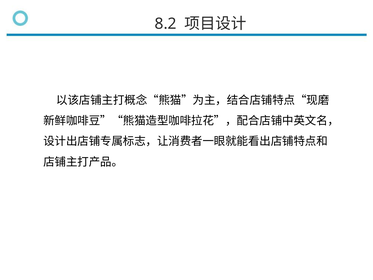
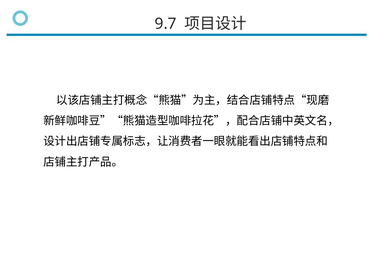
8.2: 8.2 -> 9.7 (166, 24)
